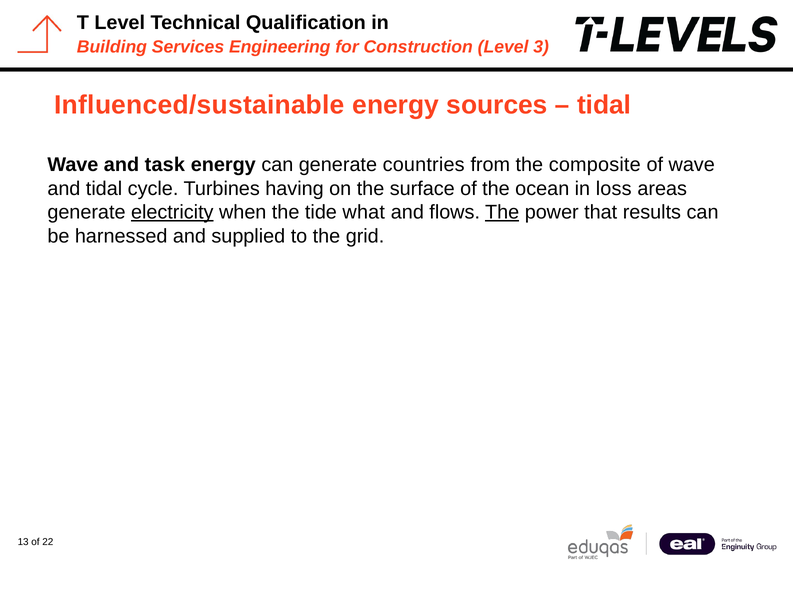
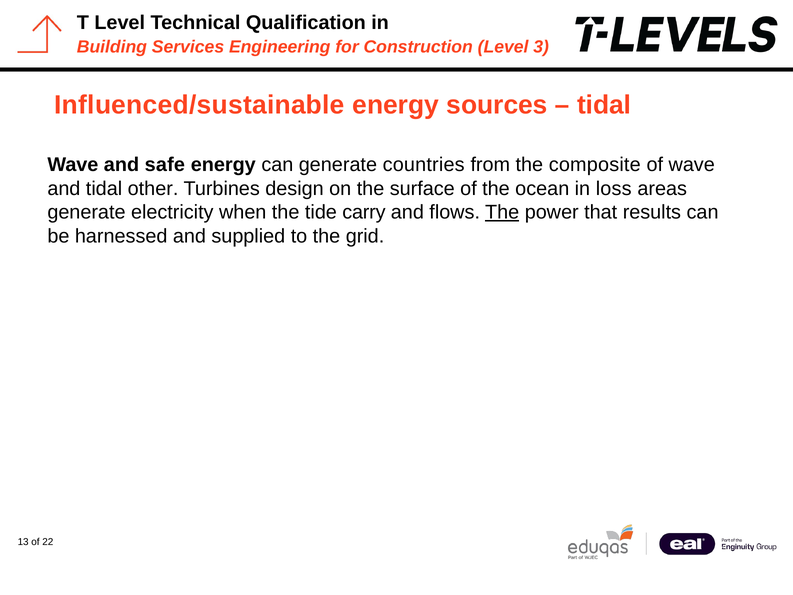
task: task -> safe (165, 165)
cycle: cycle -> other (153, 188)
having: having -> design (295, 188)
electricity underline: present -> none (172, 212)
what: what -> carry (364, 212)
